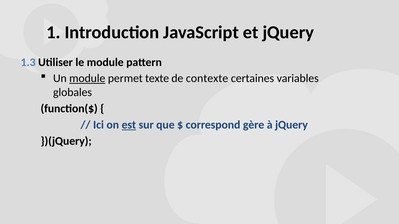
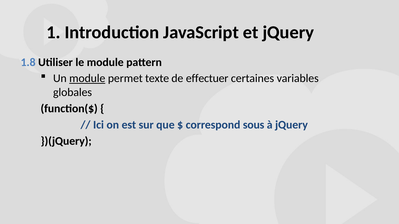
1.3: 1.3 -> 1.8 (28, 62)
contexte: contexte -> effectuer (207, 79)
est underline: present -> none (129, 125)
gère: gère -> sous (254, 125)
